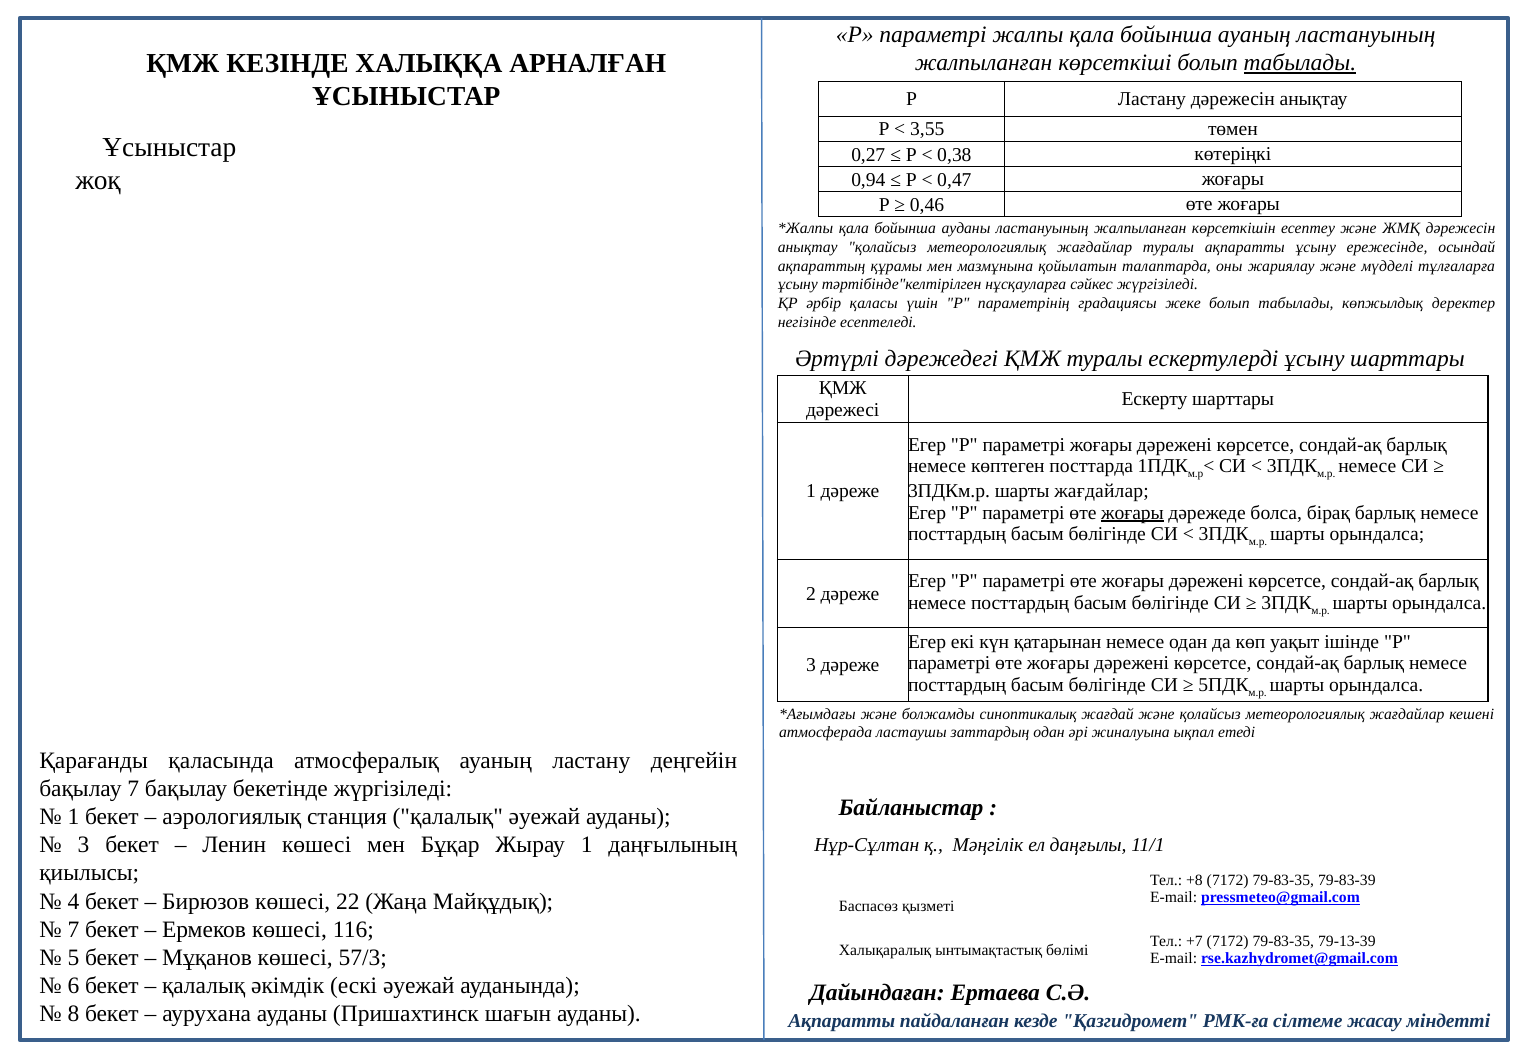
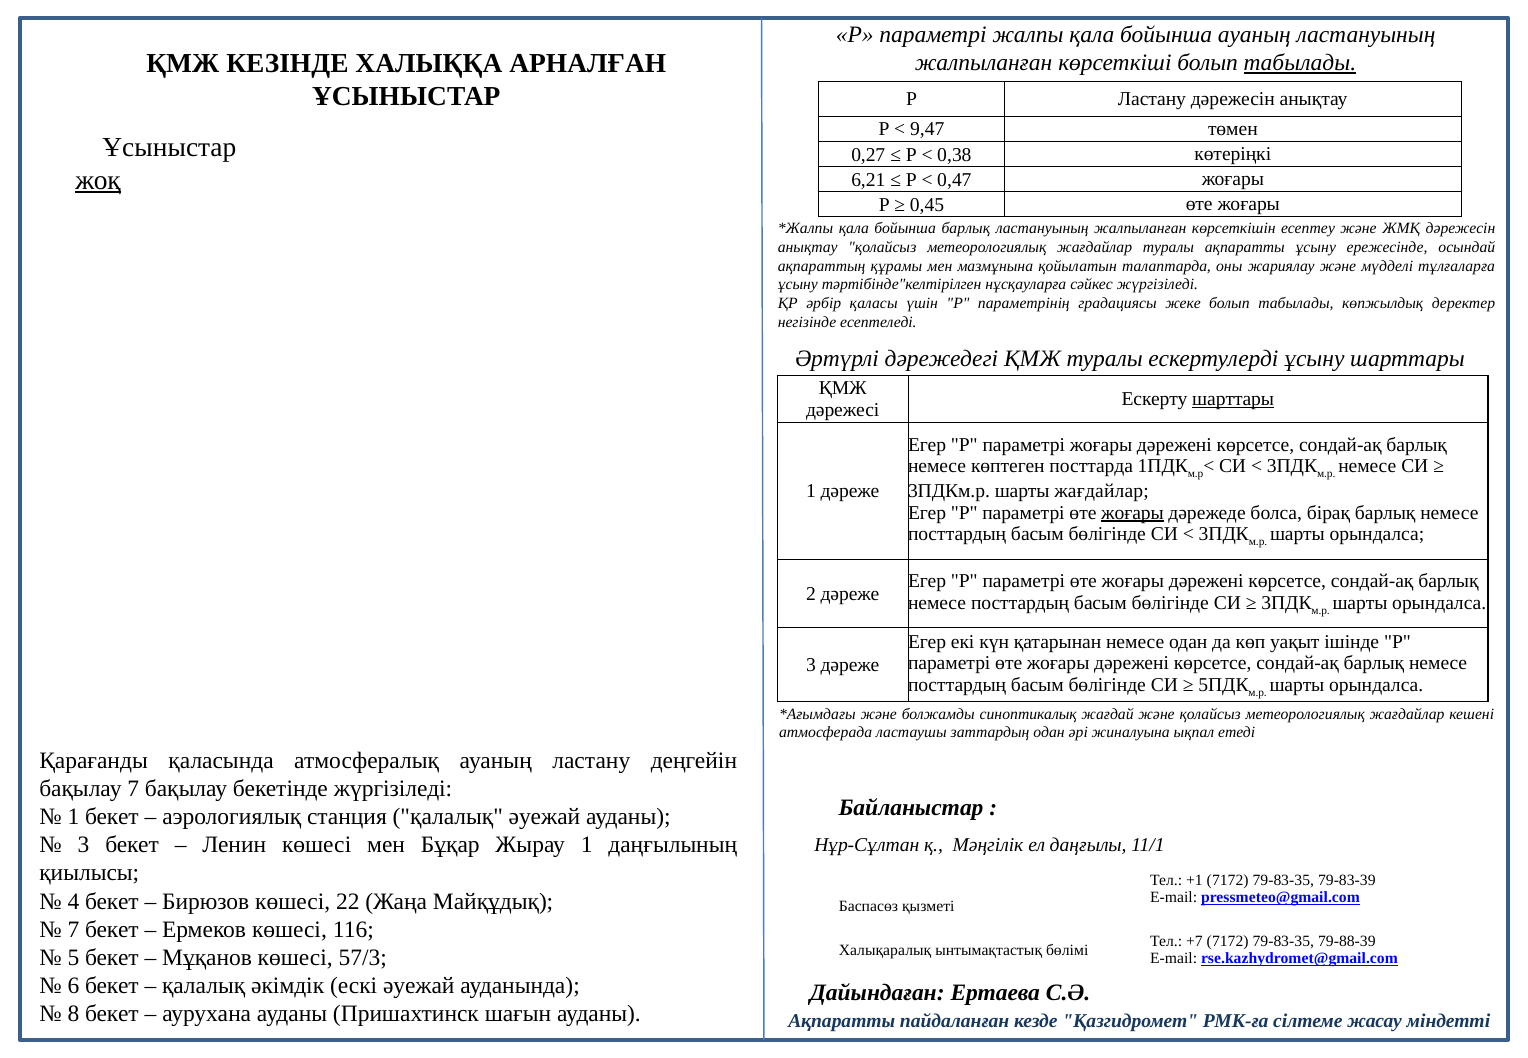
3,55: 3,55 -> 9,47 (927, 129)
жоқ underline: none -> present (98, 180)
0,94: 0,94 -> 6,21 (868, 180)
0,46: 0,46 -> 0,45 (927, 205)
бойынша ауданы: ауданы -> барлық (966, 228)
шарттары underline: none -> present (1233, 399)
+8: +8 -> +1 (1194, 880)
79-13-39: 79-13-39 -> 79-88-39 (1347, 941)
